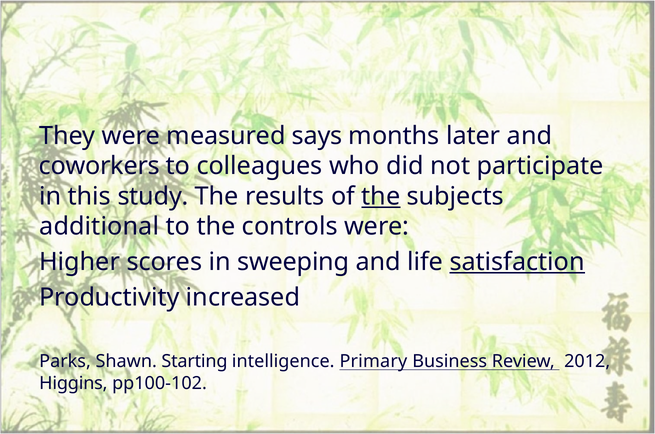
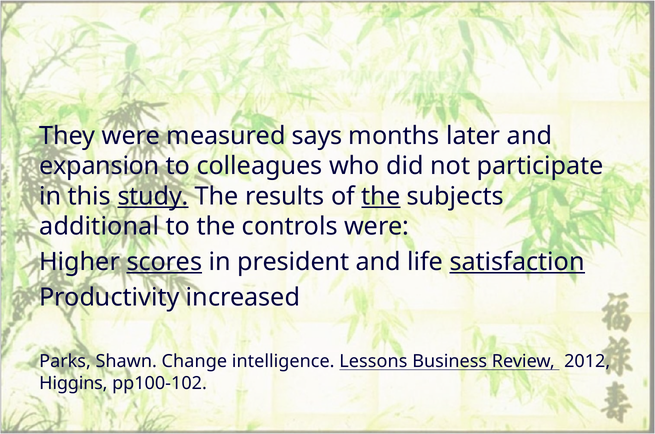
coworkers: coworkers -> expansion (99, 166)
study underline: none -> present (153, 197)
scores underline: none -> present (164, 262)
sweeping: sweeping -> president (293, 262)
Starting: Starting -> Change (194, 362)
Primary: Primary -> Lessons (373, 362)
